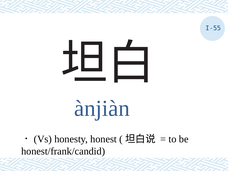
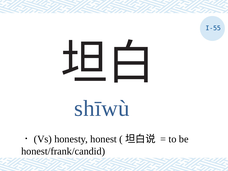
ànjiàn: ànjiàn -> shīwù (102, 108)
